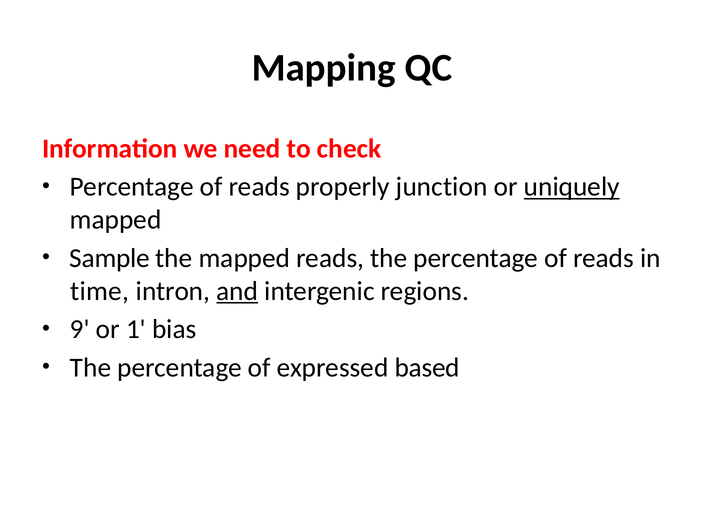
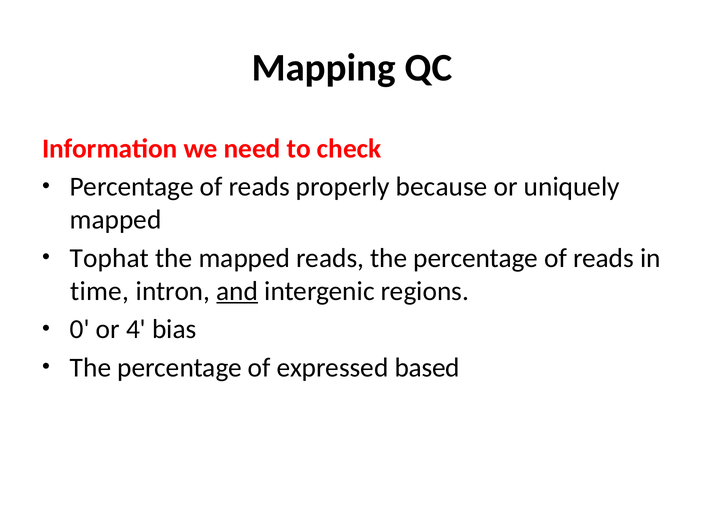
junction: junction -> because (442, 187)
uniquely underline: present -> none (572, 187)
Sample: Sample -> Tophat (110, 258)
9: 9 -> 0 (80, 329)
1: 1 -> 4 (136, 329)
